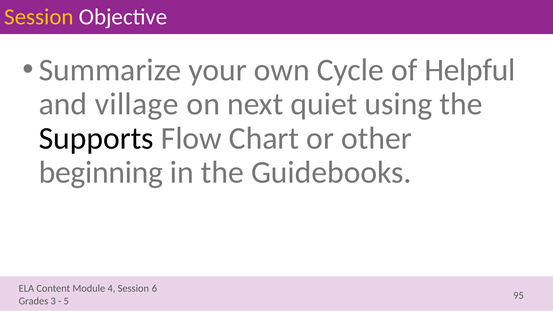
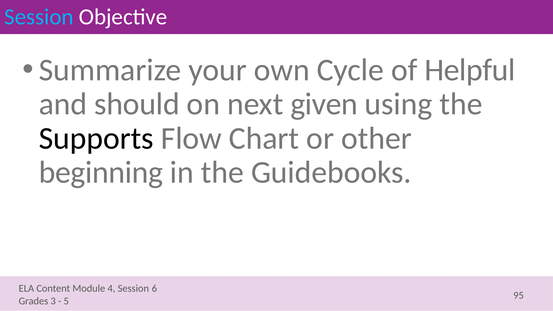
Session colour: yellow -> light blue (39, 17)
village: village -> should (137, 104)
quiet: quiet -> given (324, 104)
